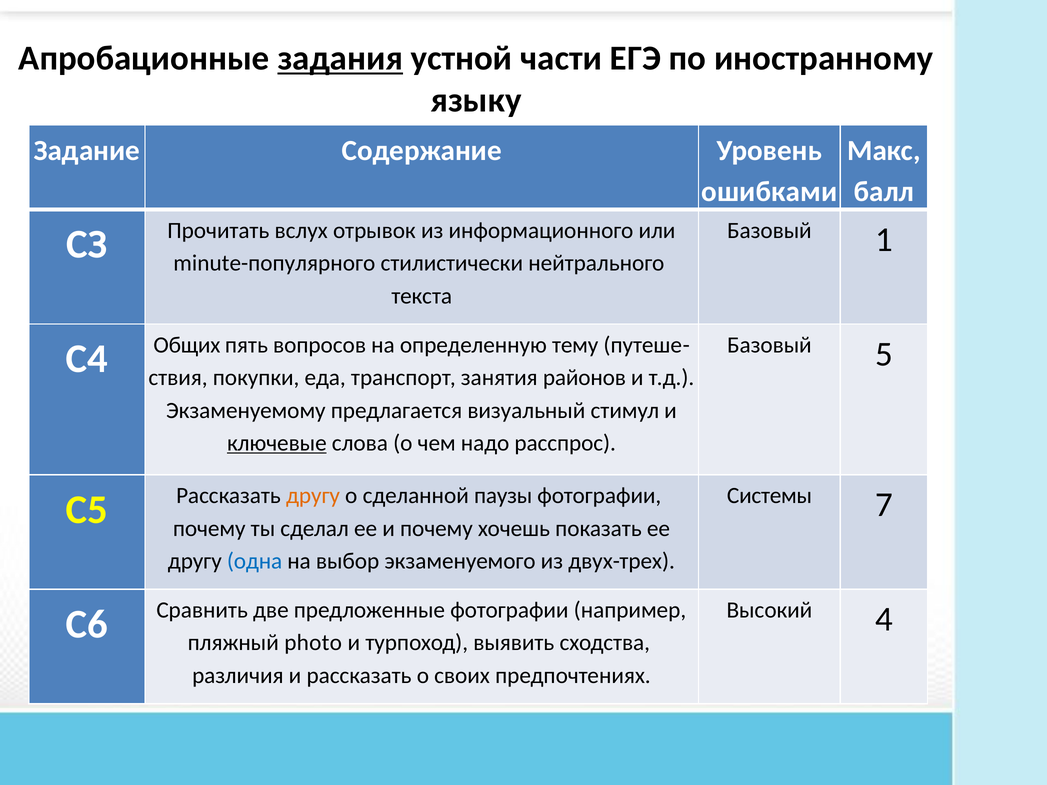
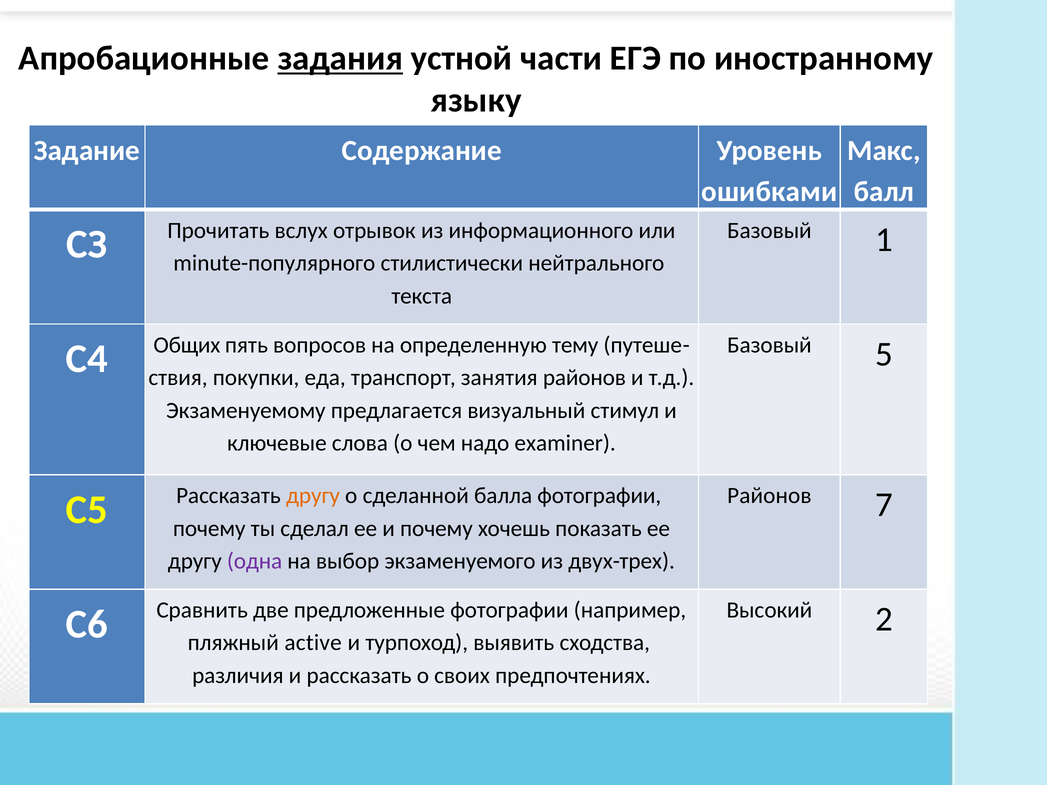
ключевые underline: present -> none (277, 443)
расспрос: расспрос -> examiner (565, 443)
Системы: Системы -> Районов (769, 496)
паузы: паузы -> балла (503, 496)
одна colour: blue -> purple (255, 561)
4: 4 -> 2 (884, 620)
photo: photo -> active (313, 643)
